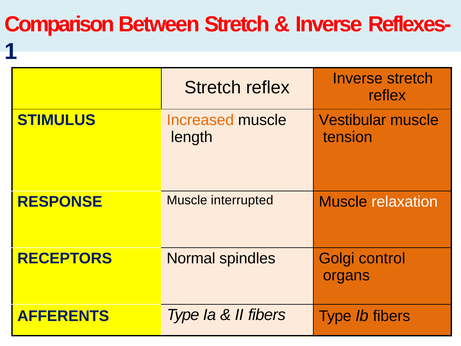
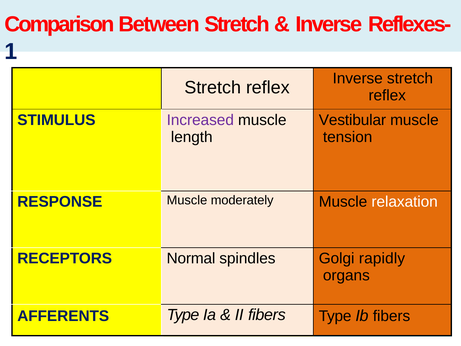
Increased colour: orange -> purple (200, 120)
interrupted: interrupted -> moderately (242, 200)
control: control -> rapidly (382, 258)
